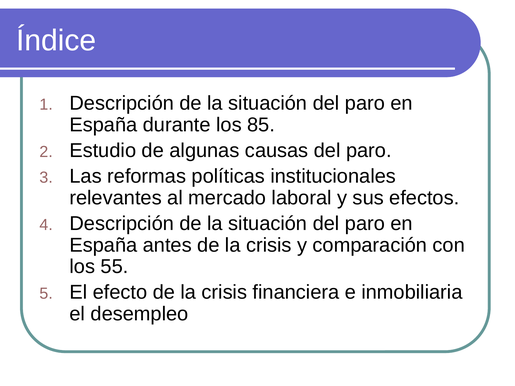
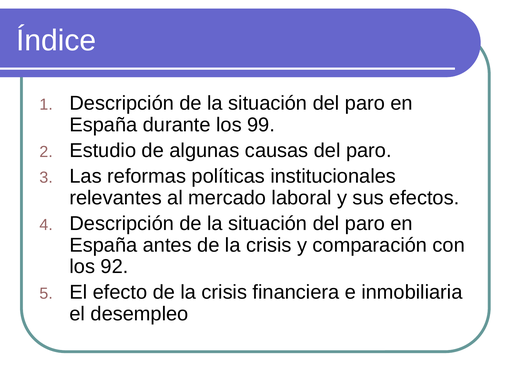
85: 85 -> 99 (261, 125)
55: 55 -> 92 (114, 267)
